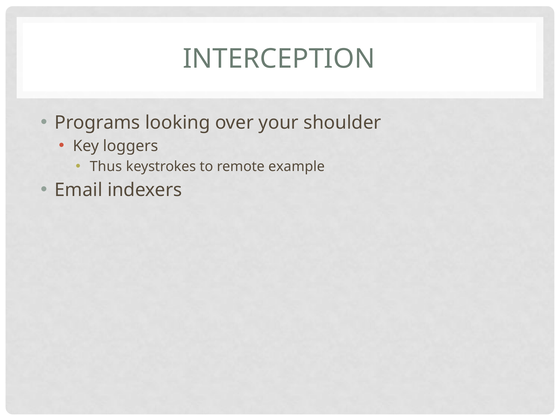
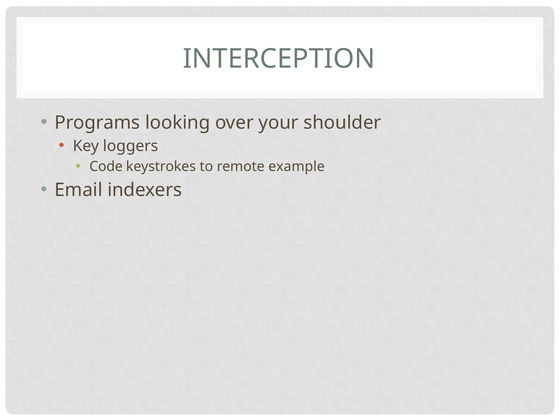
Thus: Thus -> Code (106, 166)
